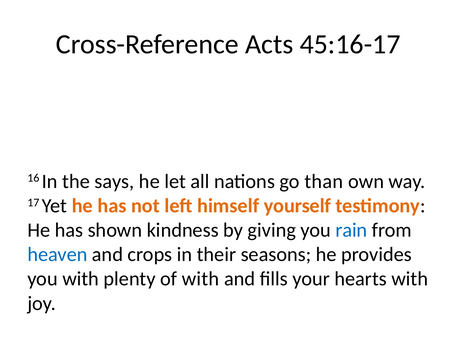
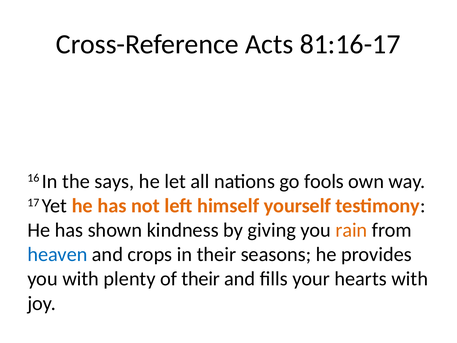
45:16-17: 45:16-17 -> 81:16-17 (350, 44)
than: than -> fools (324, 181)
rain colour: blue -> orange (351, 230)
of with: with -> their (201, 279)
